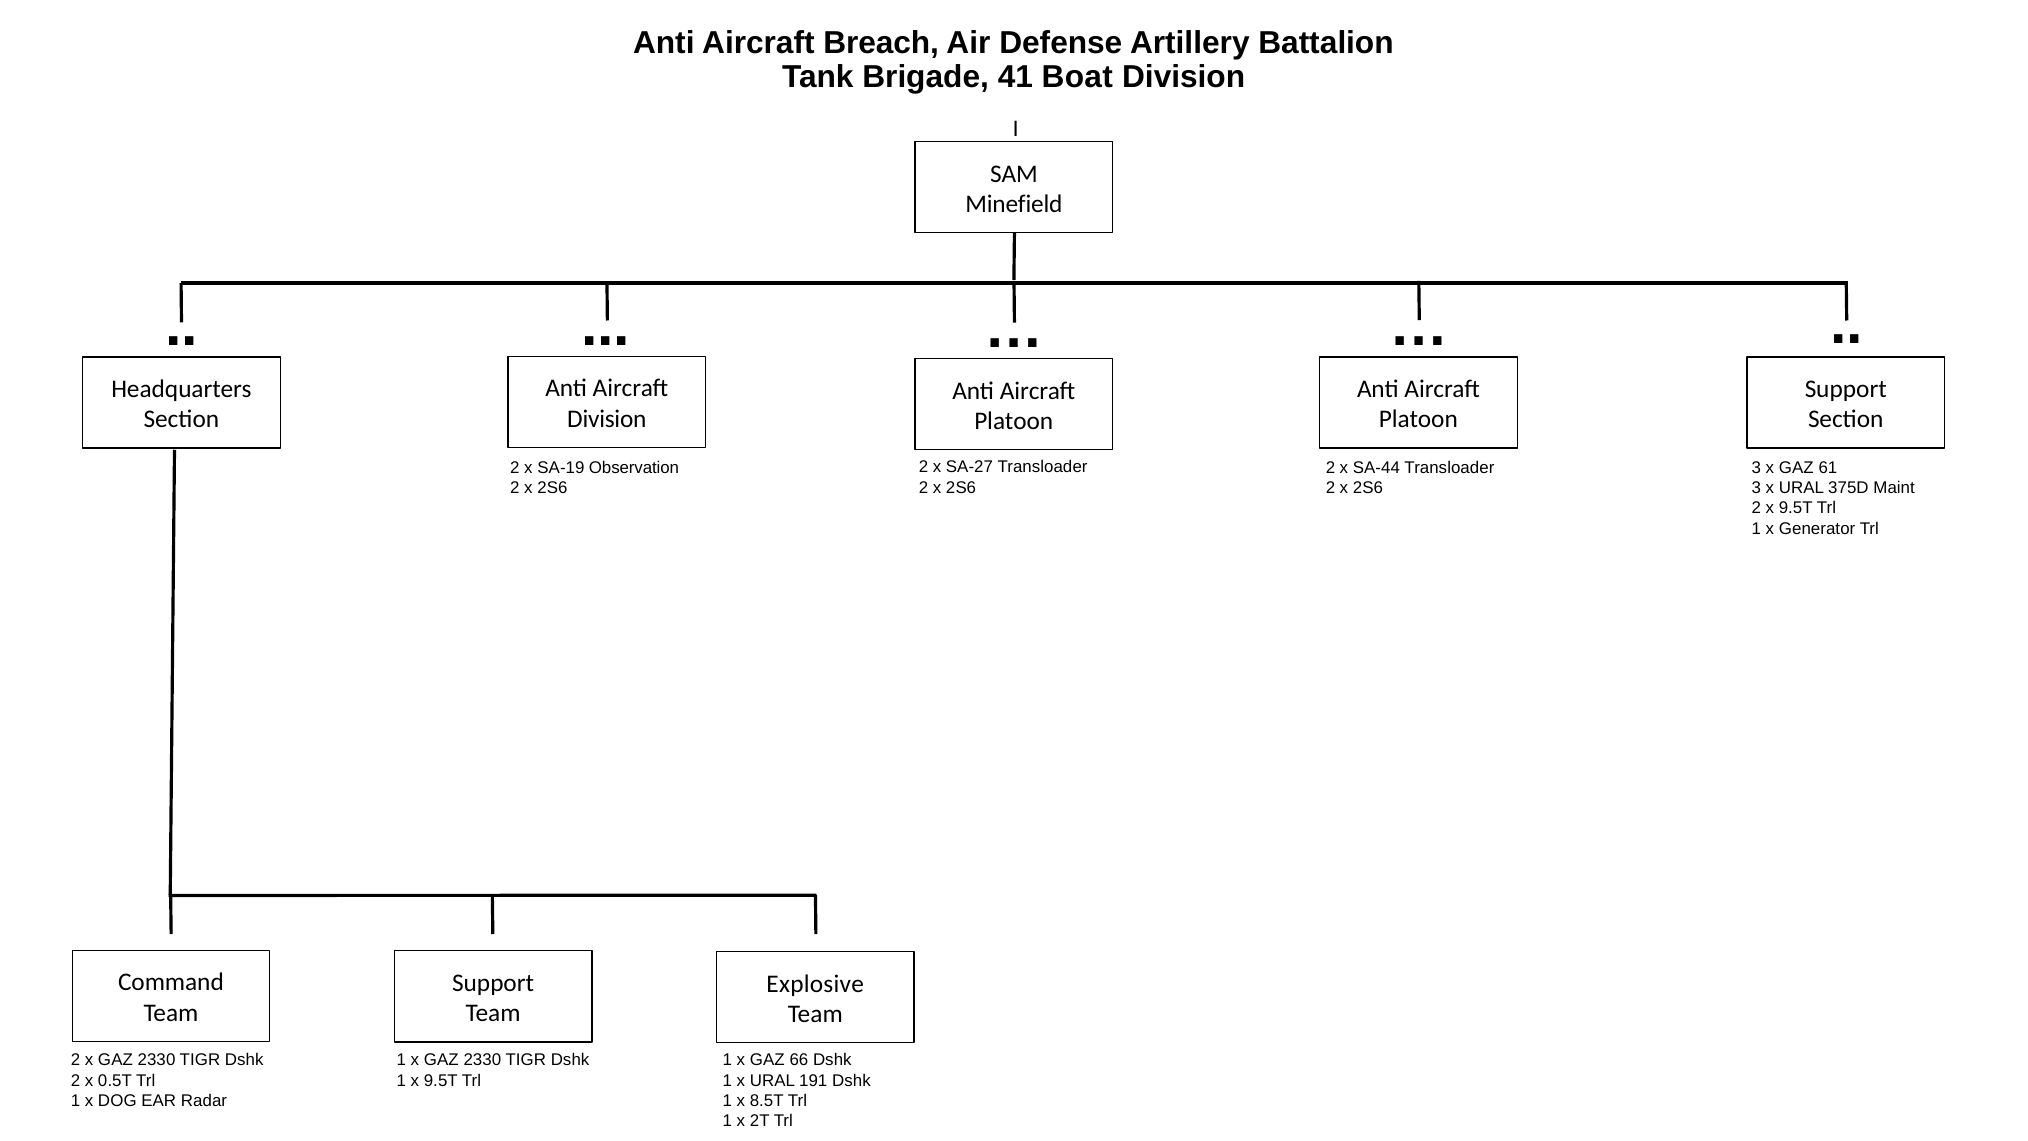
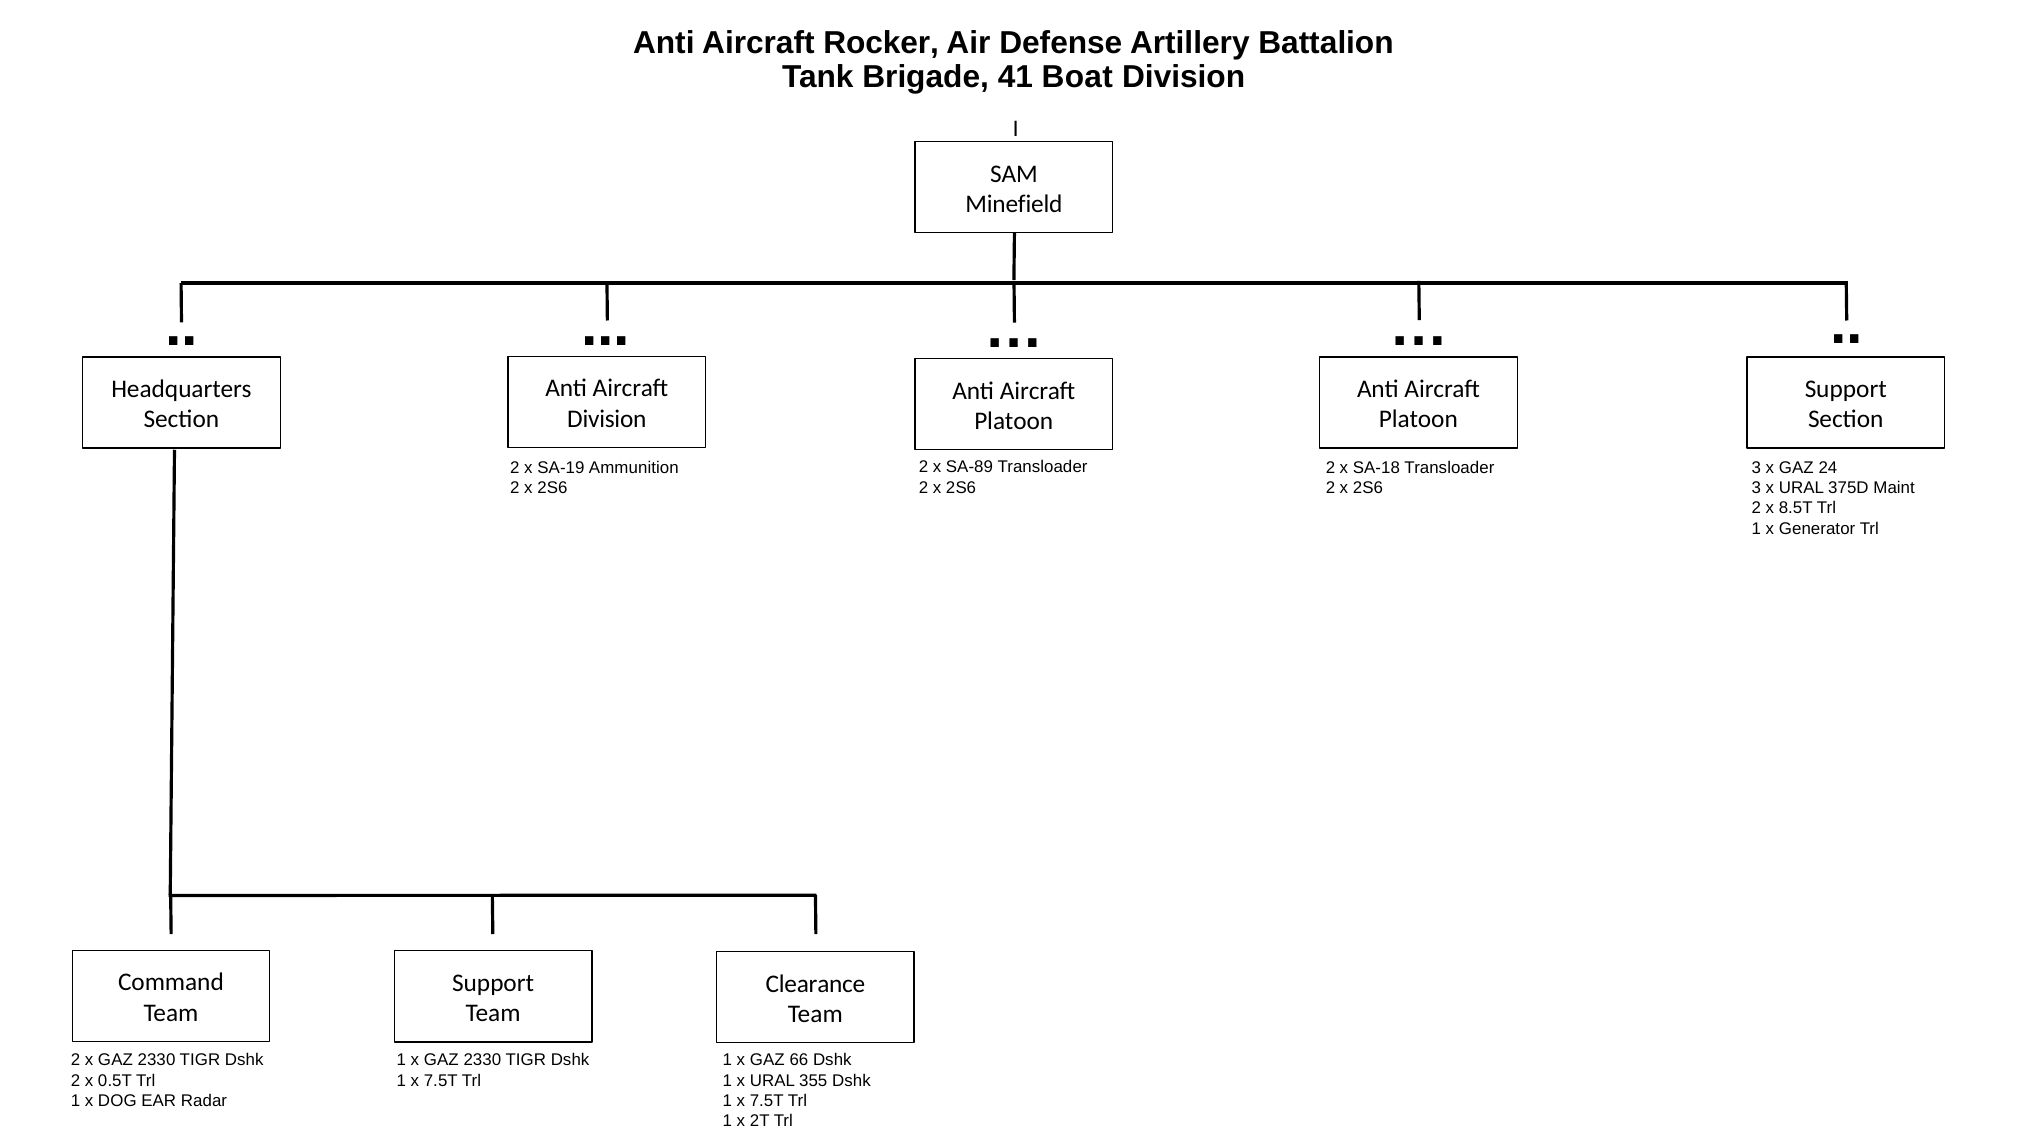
Breach: Breach -> Rocker (881, 43)
SA-27: SA-27 -> SA-89 (969, 467)
Observation: Observation -> Ammunition (634, 468)
SA-44: SA-44 -> SA-18 (1376, 468)
61: 61 -> 24 (1828, 468)
2 x 9.5T: 9.5T -> 8.5T (1796, 508)
Explosive: Explosive -> Clearance (815, 983)
9.5T: 9.5T -> 7.5T (441, 1080)
191: 191 -> 355 (813, 1080)
8.5T: 8.5T -> 7.5T (767, 1101)
